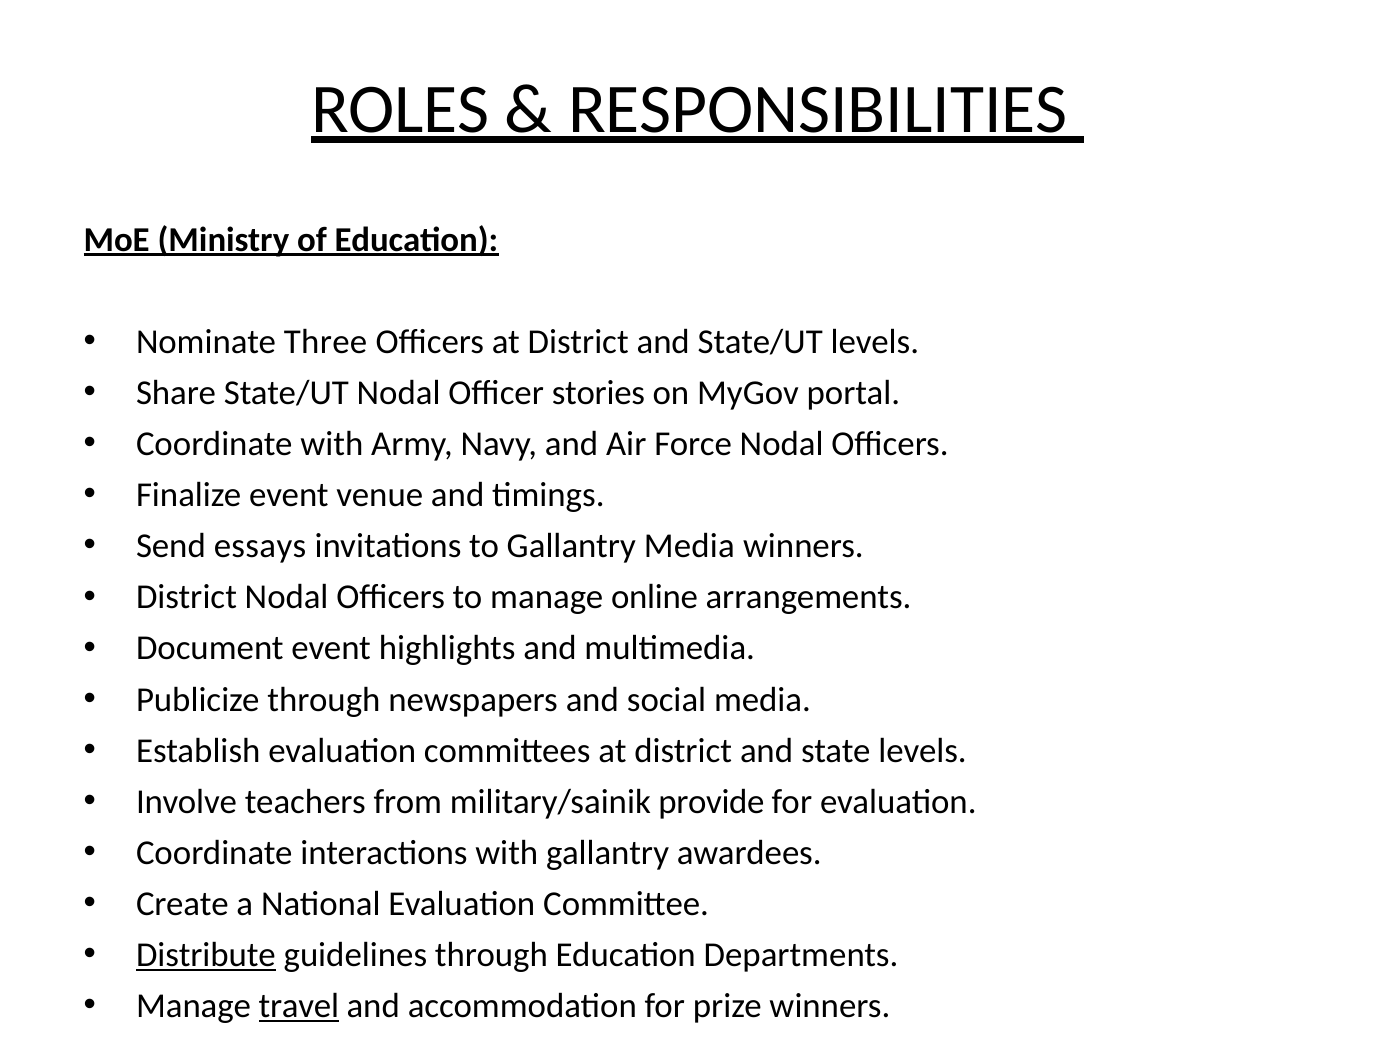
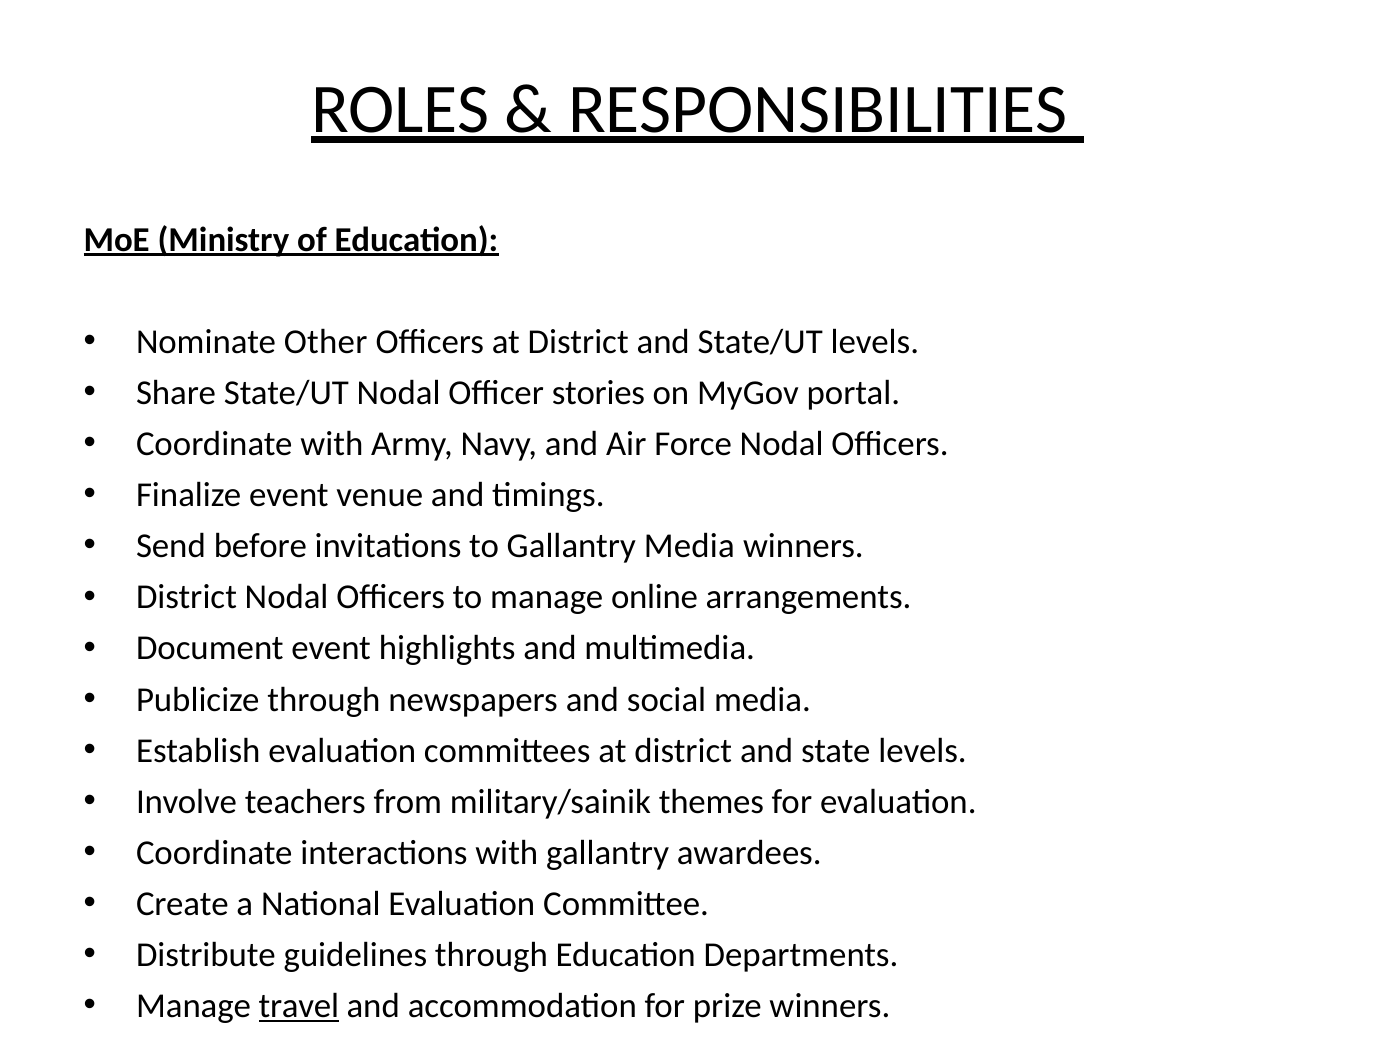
Three: Three -> Other (326, 342)
essays: essays -> before (260, 546)
provide: provide -> themes (711, 802)
Distribute underline: present -> none (206, 955)
